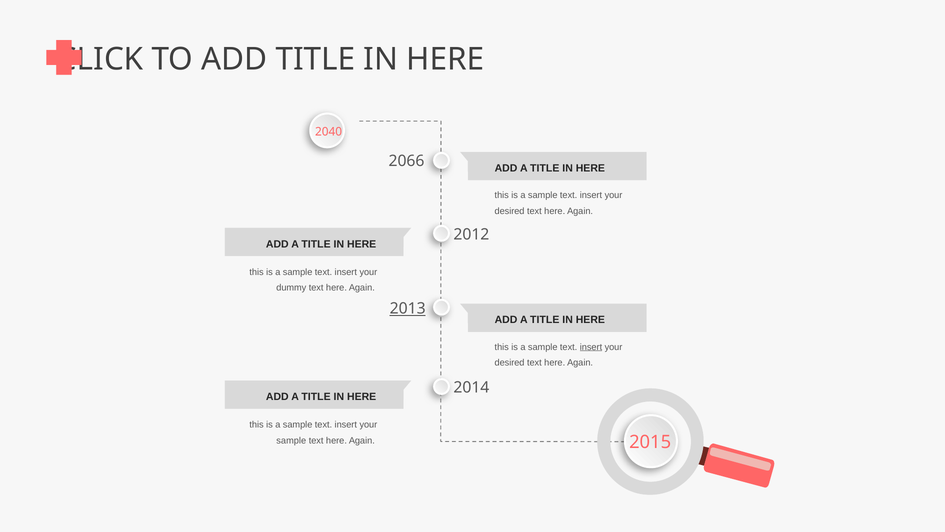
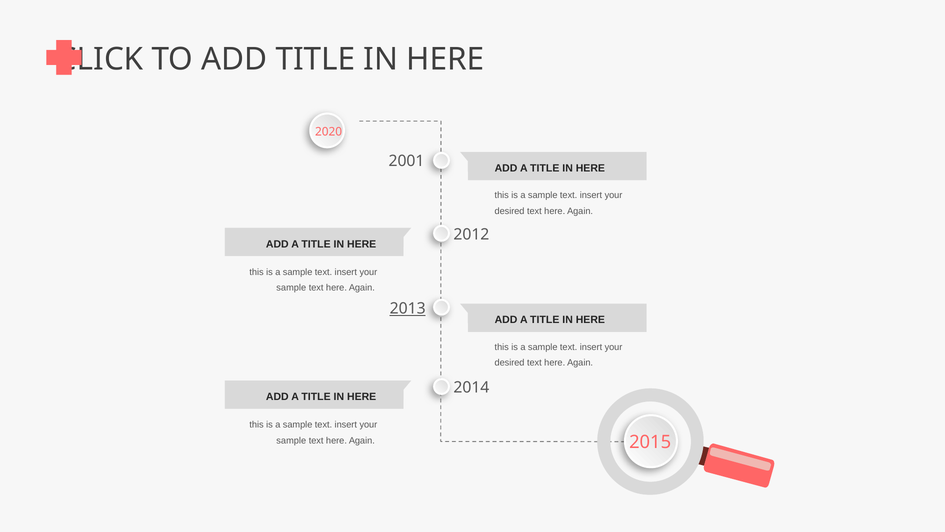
2040: 2040 -> 2020 (329, 132)
2066: 2066 -> 2001 (406, 161)
dummy: dummy -> sample (291, 288)
insert underline: present -> none (591, 347)
